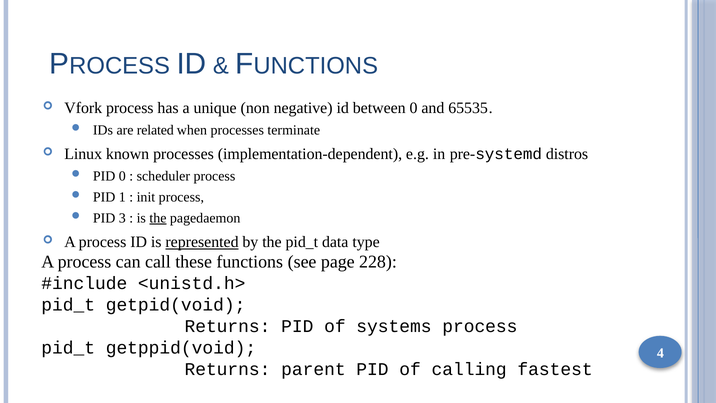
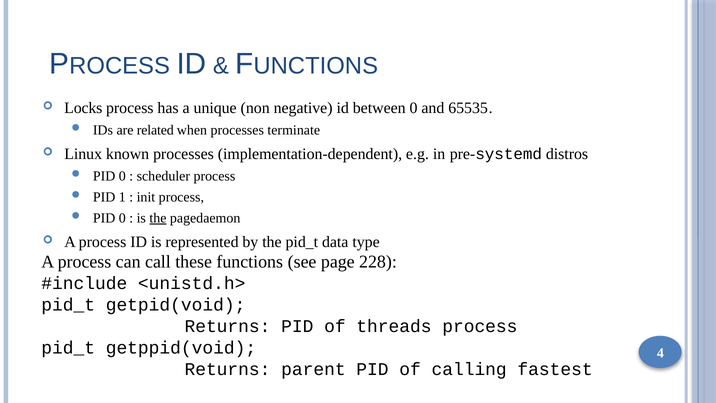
Vfork: Vfork -> Locks (83, 108)
3: 3 -> 0 (122, 218)
represented underline: present -> none (202, 242)
systems: systems -> threads (394, 326)
